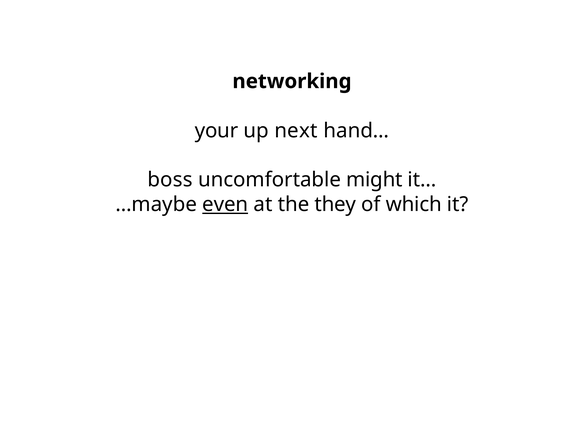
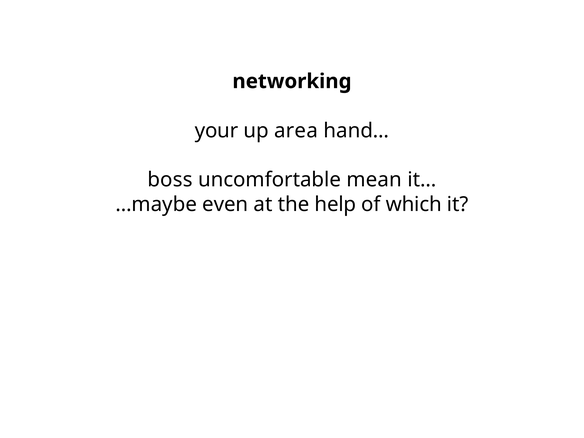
next: next -> area (296, 131)
might: might -> mean (374, 180)
even underline: present -> none (225, 205)
they: they -> help (335, 205)
